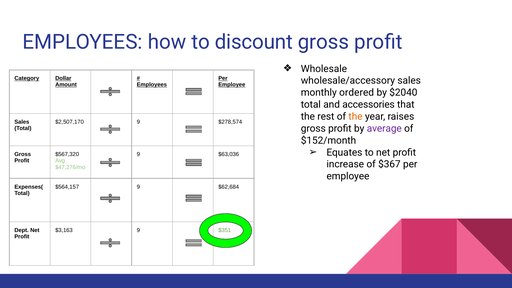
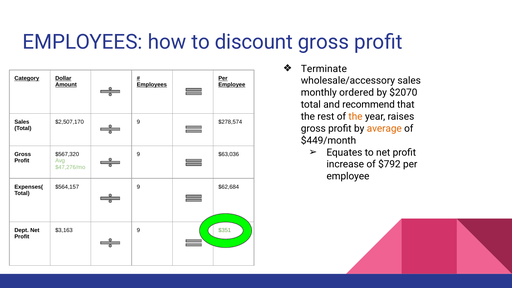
Wholesale: Wholesale -> Terminate (324, 69)
$2040: $2040 -> $2070 (403, 93)
accessories: accessories -> recommend (369, 105)
average colour: purple -> orange (384, 129)
$152/month: $152/month -> $449/month (329, 140)
$367: $367 -> $792 (389, 164)
